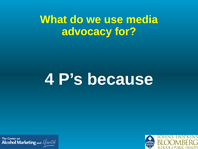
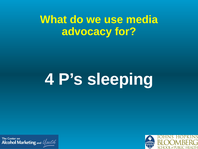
because: because -> sleeping (120, 79)
